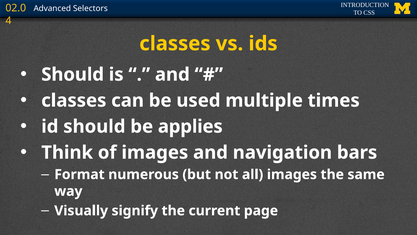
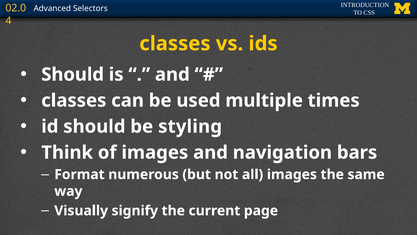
applies: applies -> styling (190, 126)
